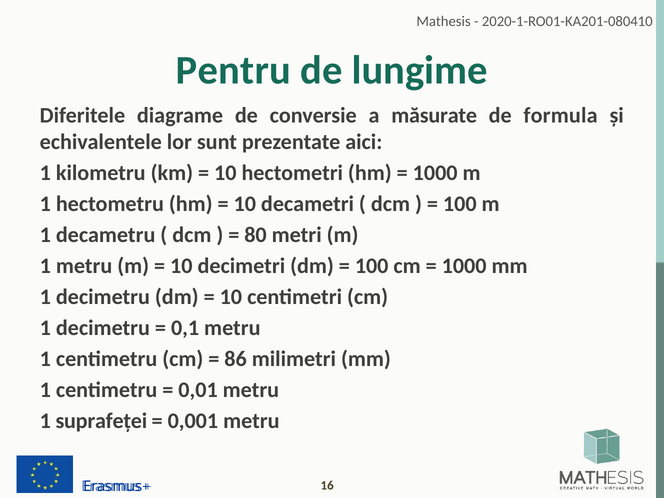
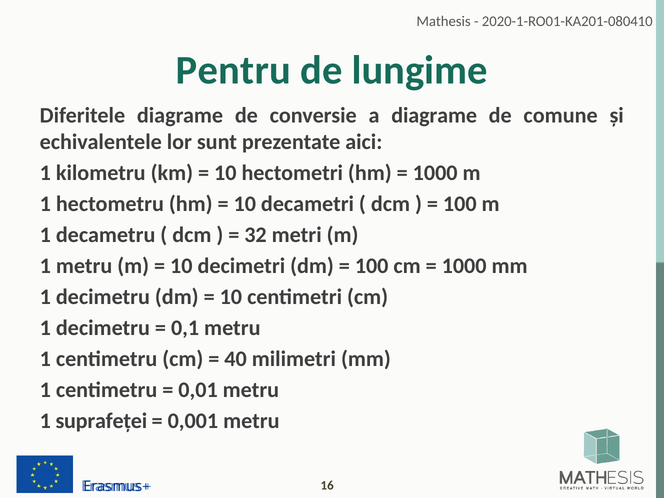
a măsurate: măsurate -> diagrame (434, 115)
formula: formula -> comune (561, 115)
80: 80 -> 32 (255, 235)
86: 86 -> 40 (236, 359)
